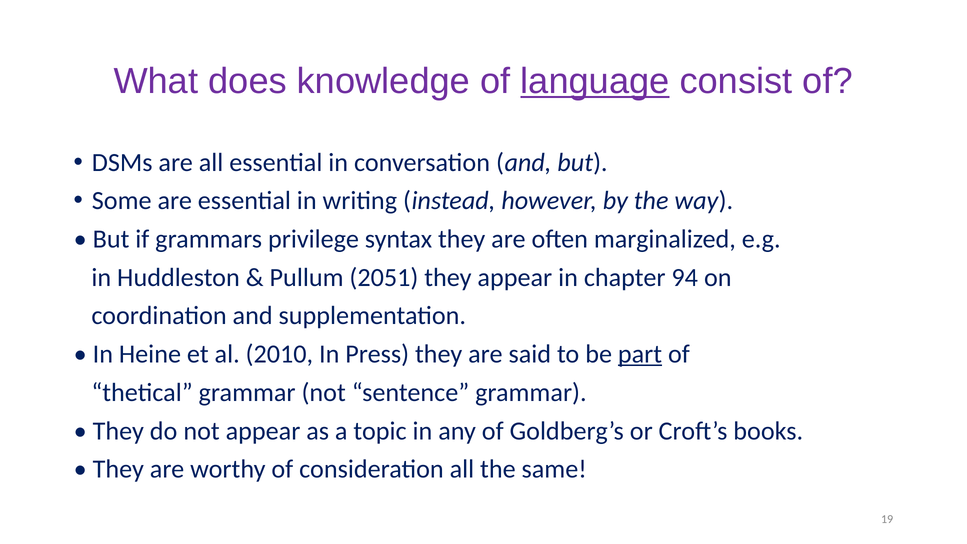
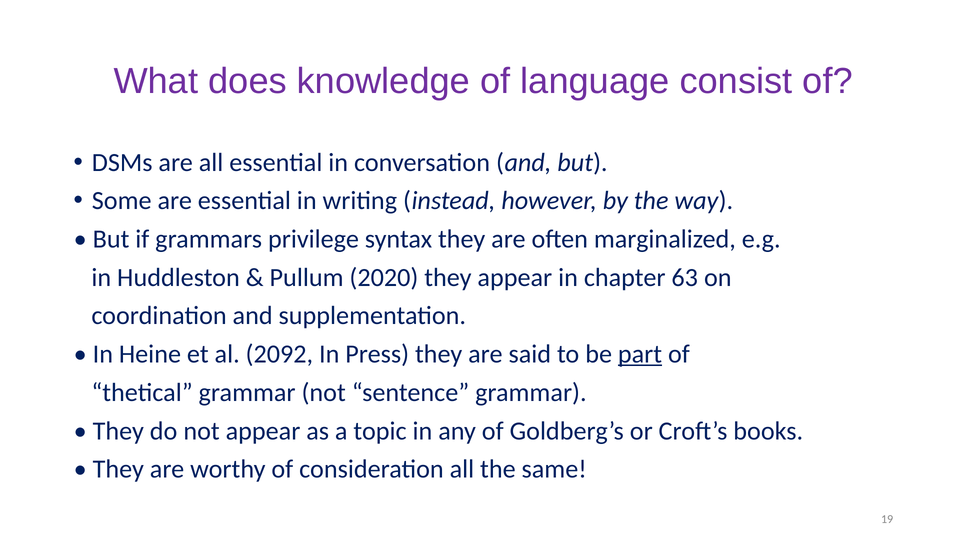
language underline: present -> none (595, 81)
2051: 2051 -> 2020 (384, 277)
94: 94 -> 63 (685, 277)
2010: 2010 -> 2092 (279, 354)
